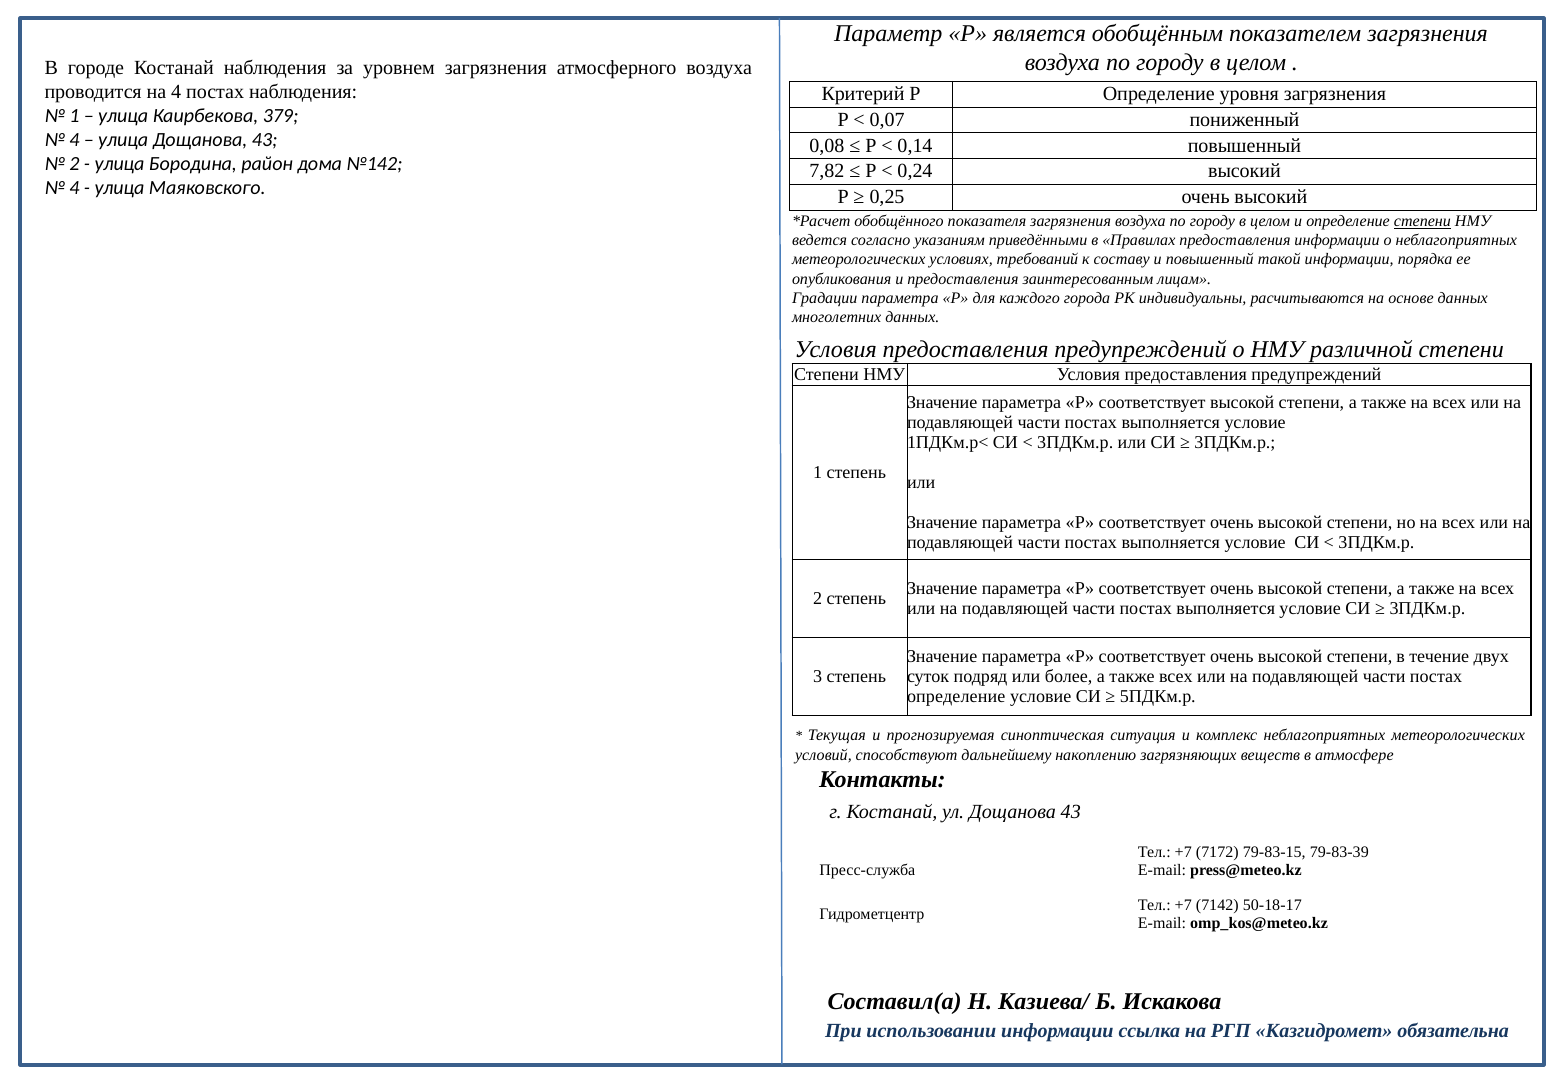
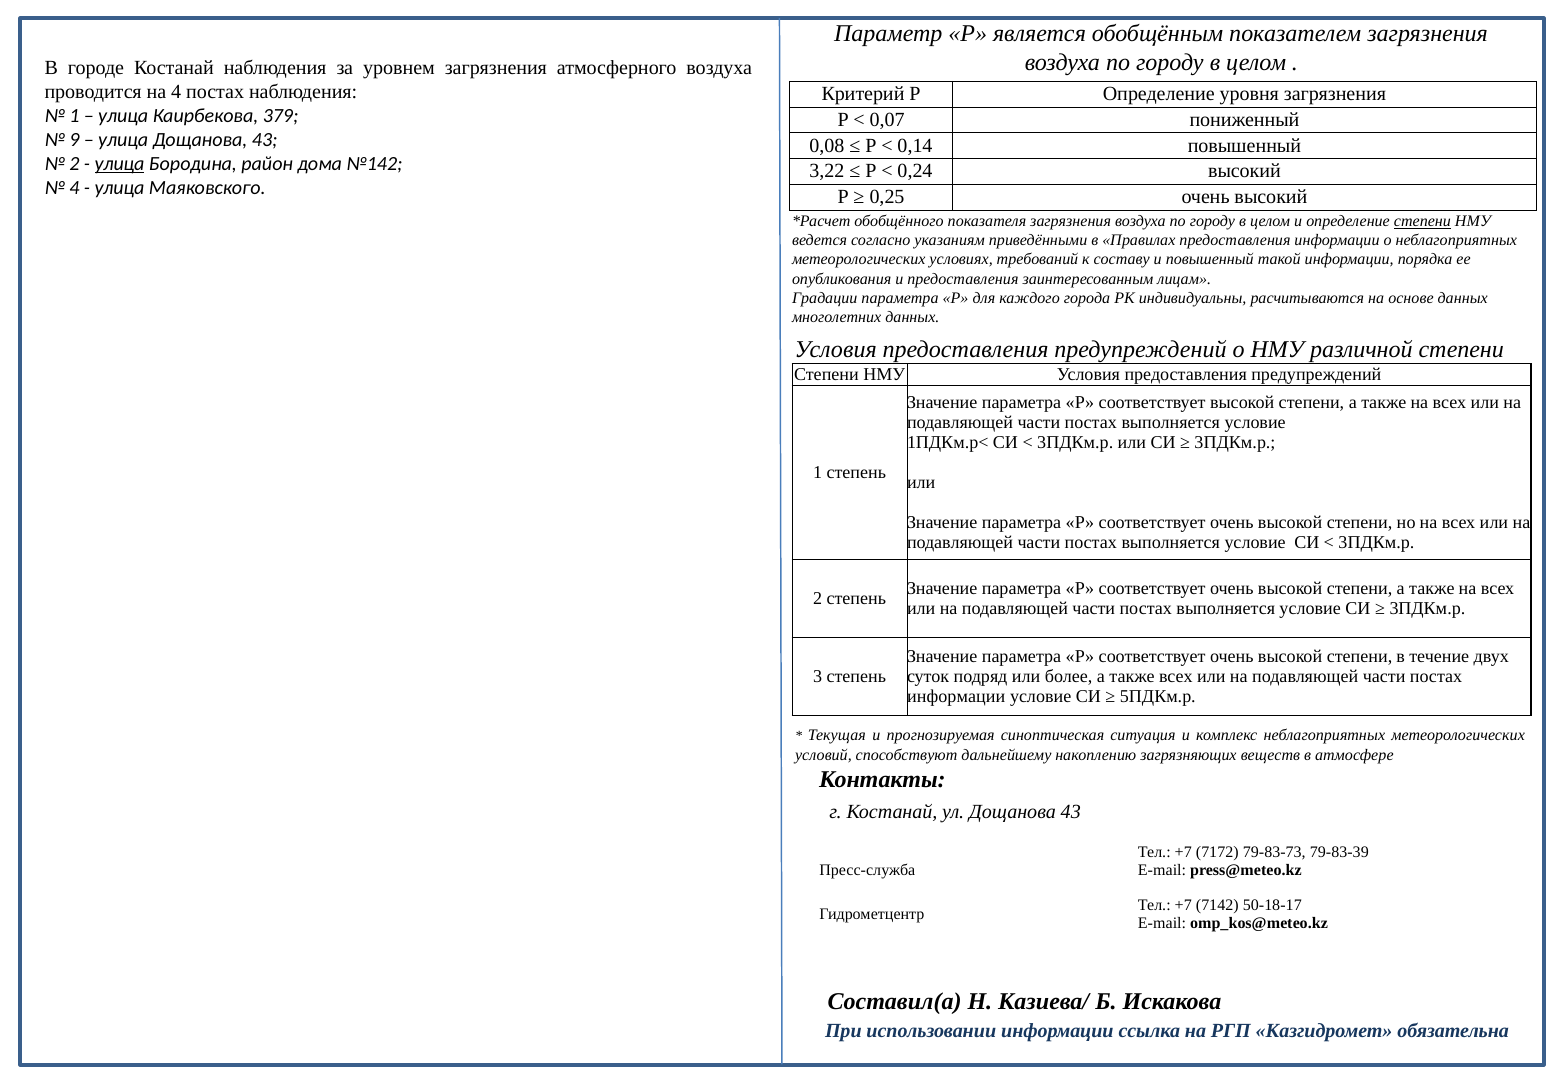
4: 4 -> 9 (74, 140)
улица underline: none -> present (120, 164)
7,82: 7,82 -> 3,22 (827, 171)
определение: определение -> информации (956, 697)
79-83-15: 79-83-15 -> 79-83-73 (1274, 852)
